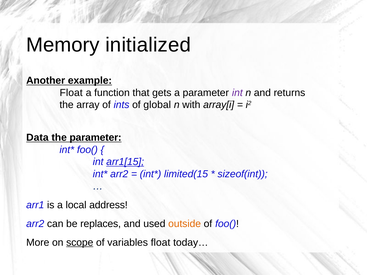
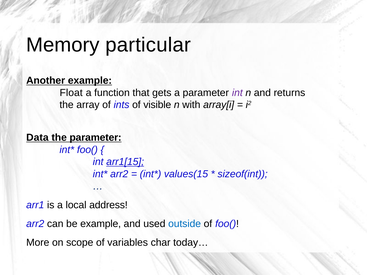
initialized: initialized -> particular (148, 45)
global: global -> visible (157, 105)
limited(15: limited(15 -> values(15 (186, 174)
be replaces: replaces -> example (101, 224)
outside colour: orange -> blue (185, 224)
scope underline: present -> none (80, 243)
variables float: float -> char (161, 243)
